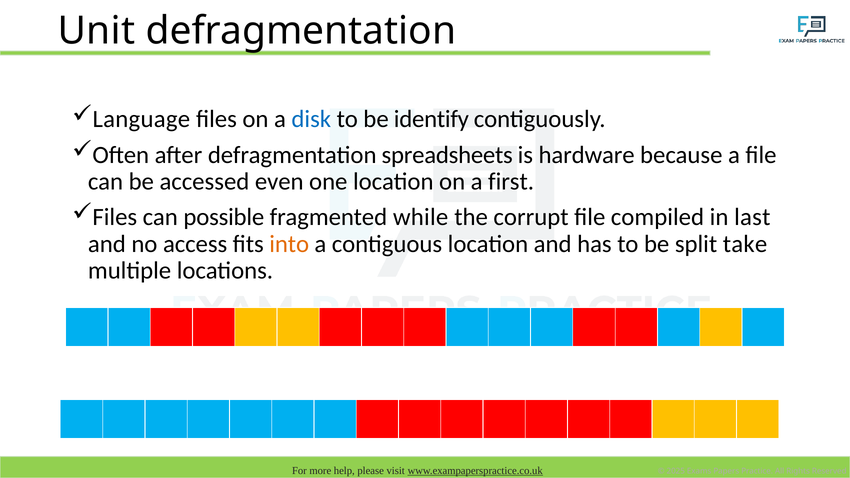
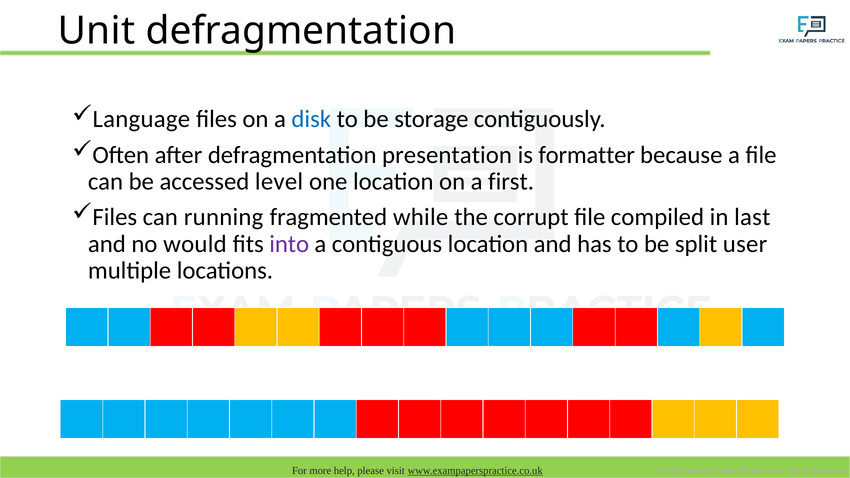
identify: identify -> storage (431, 119)
spreadsheets: spreadsheets -> presentation (447, 155)
hardware: hardware -> formatter (587, 155)
even: even -> level (279, 182)
possible: possible -> running (224, 217)
access: access -> would (195, 244)
into colour: orange -> purple (289, 244)
take: take -> user (745, 244)
